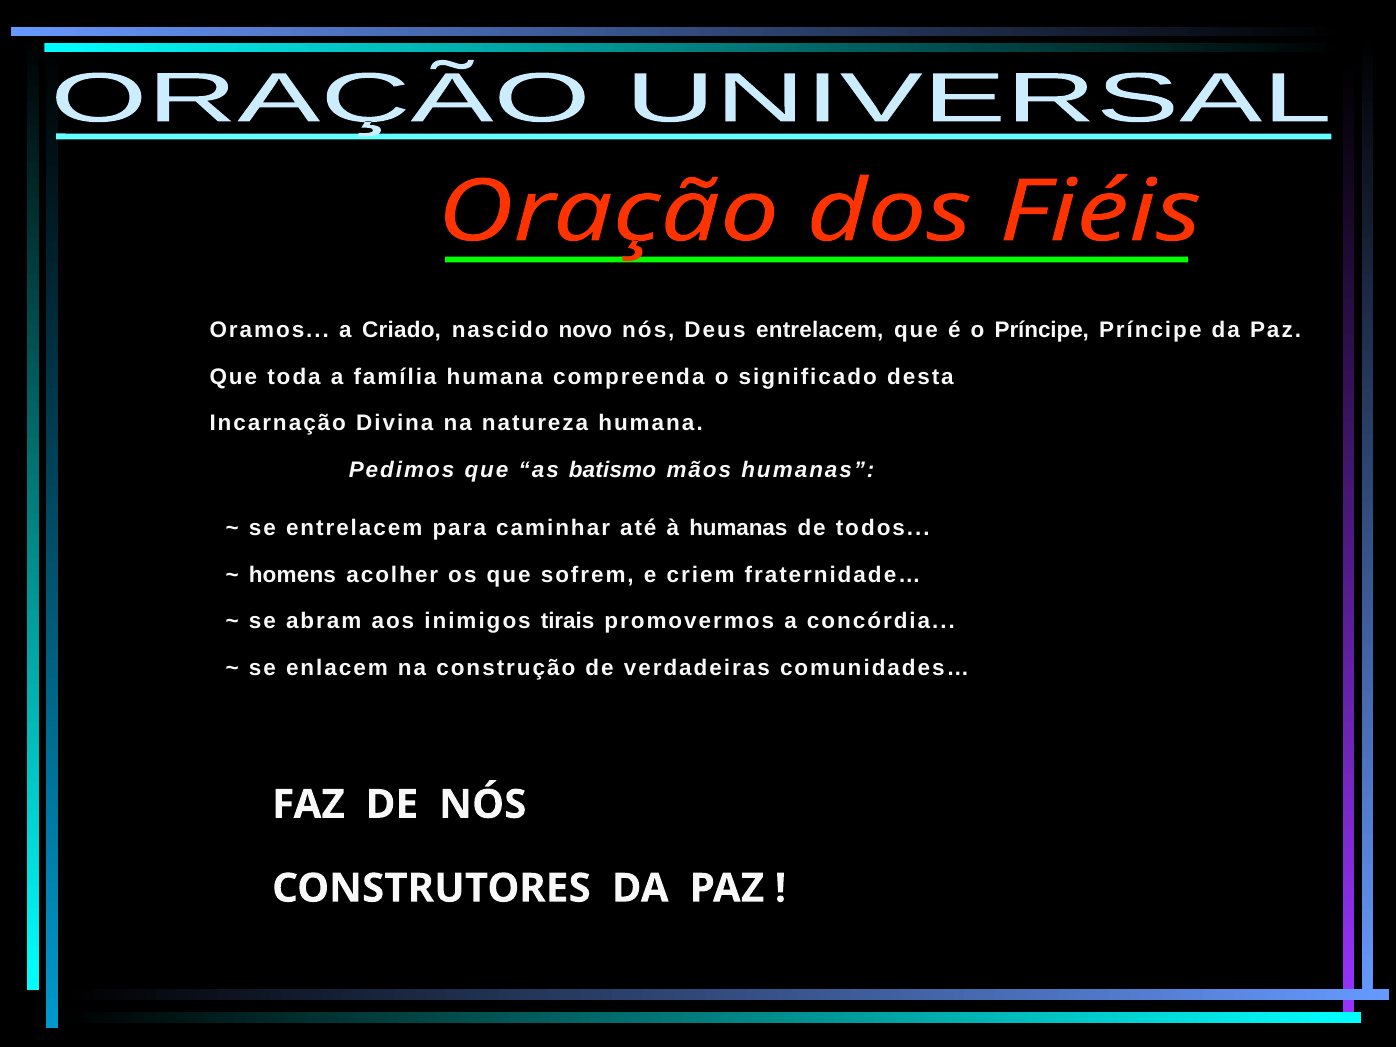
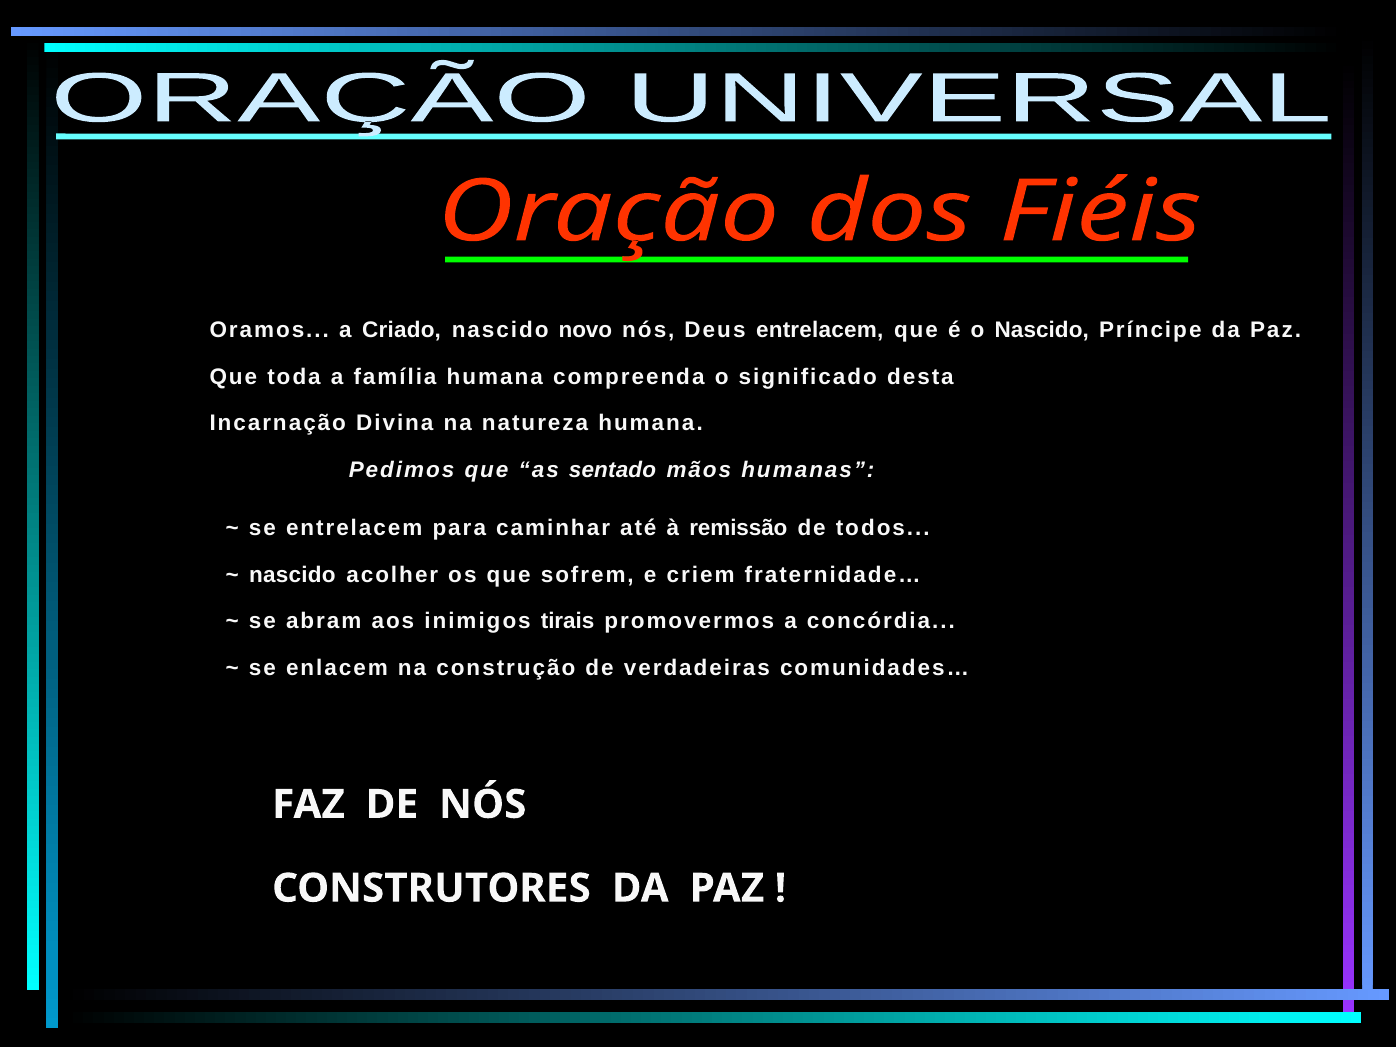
o Príncipe: Príncipe -> Nascido (1042, 330)
batismo: batismo -> sentado (612, 470)
à humanas: humanas -> remissão (738, 528)
homens: homens -> nascido (292, 575)
